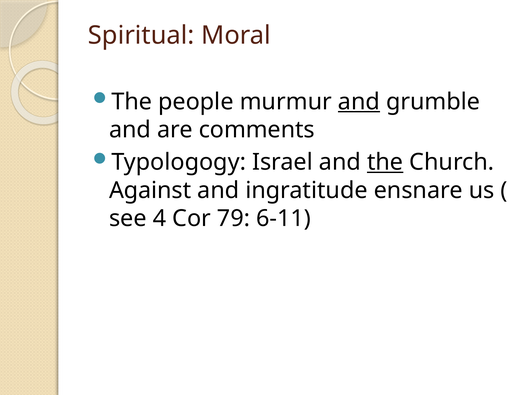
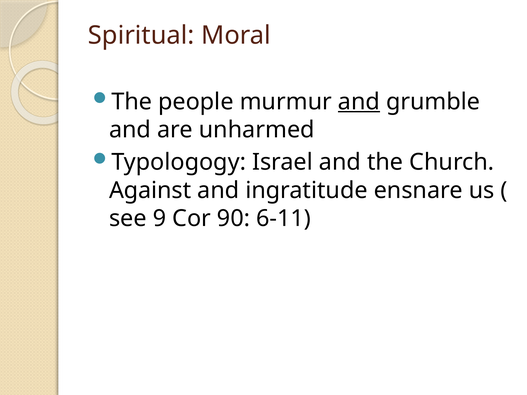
comments: comments -> unharmed (257, 130)
the underline: present -> none (385, 162)
4: 4 -> 9 (159, 219)
79: 79 -> 90 (233, 219)
